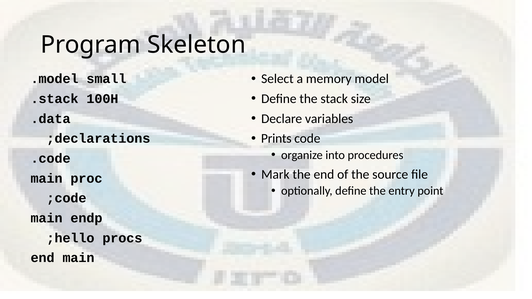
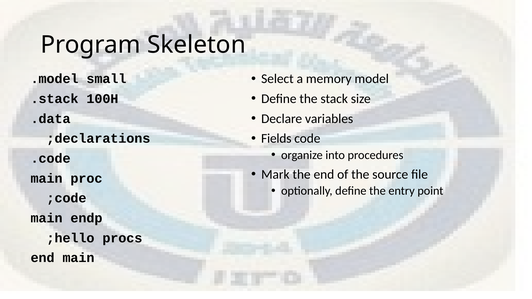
Prints: Prints -> Fields (276, 139)
